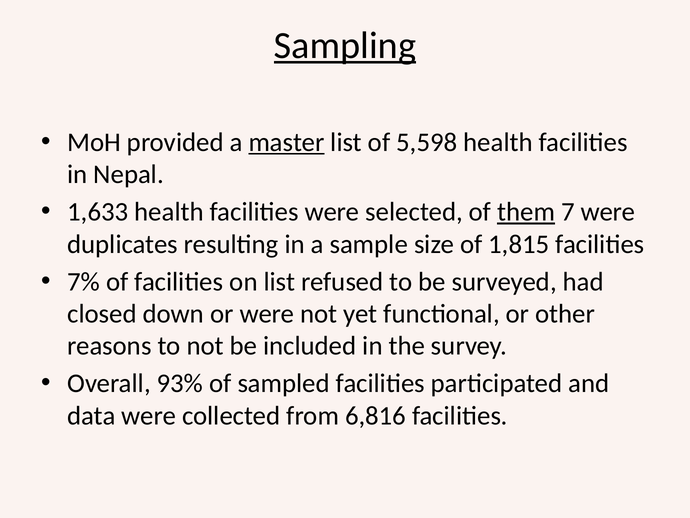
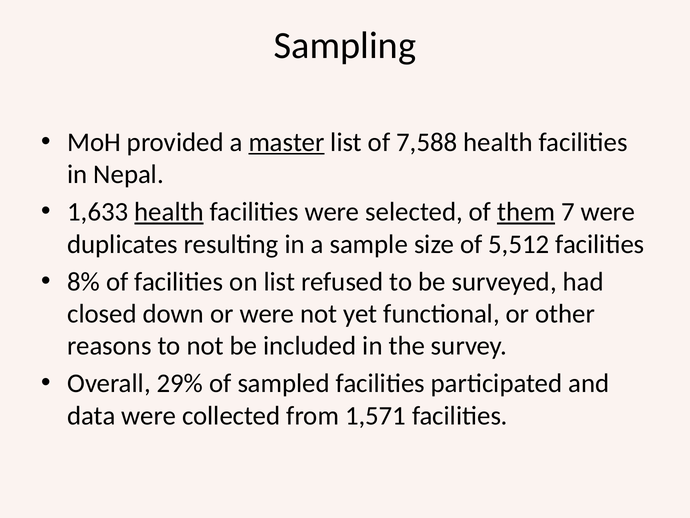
Sampling underline: present -> none (345, 46)
5,598: 5,598 -> 7,588 (427, 142)
health underline: none -> present (169, 212)
1,815: 1,815 -> 5,512 (519, 244)
7%: 7% -> 8% (84, 281)
93%: 93% -> 29% (180, 383)
6,816: 6,816 -> 1,571 (376, 415)
